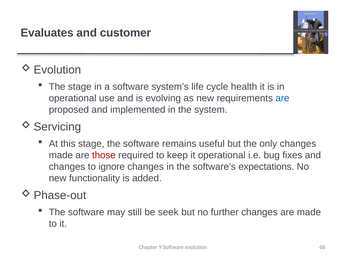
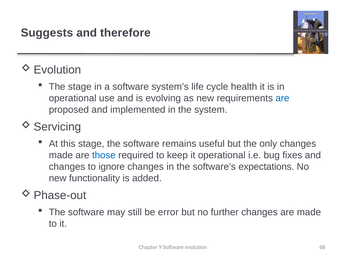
Evaluates: Evaluates -> Suggests (47, 33)
customer: customer -> therefore (125, 33)
those colour: red -> blue (104, 156)
seek: seek -> error (168, 213)
